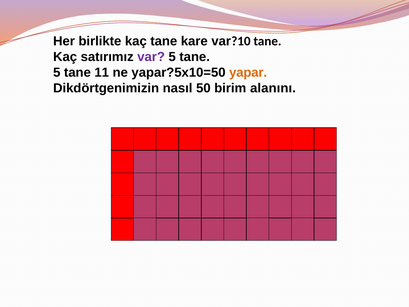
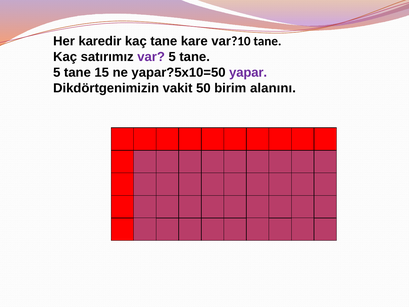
birlikte: birlikte -> karedir (100, 41)
11: 11 -> 15 (102, 72)
yapar colour: orange -> purple (248, 72)
nasıl: nasıl -> vakit (178, 88)
